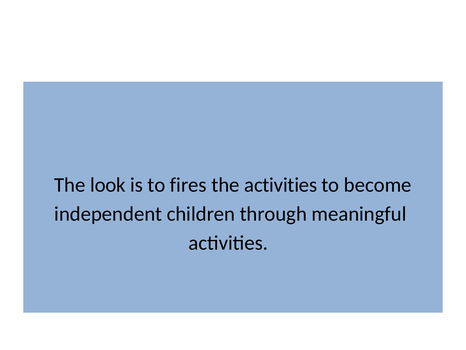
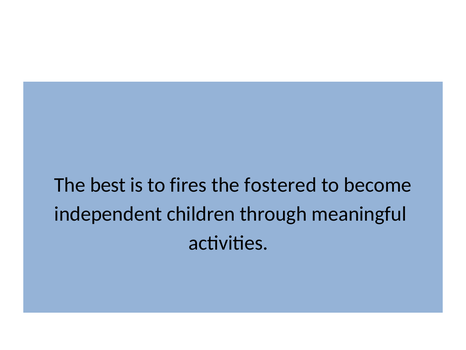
look: look -> best (108, 185)
the activities: activities -> fostered (281, 185)
